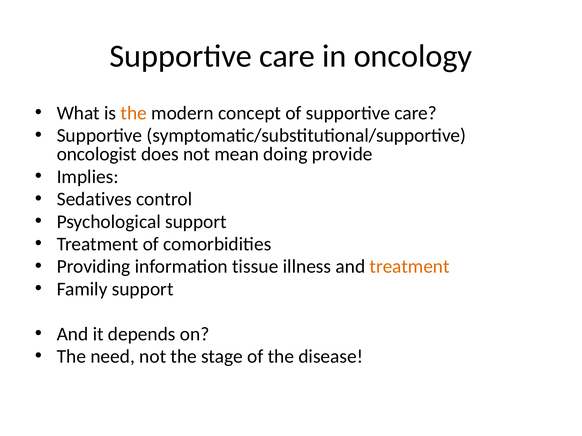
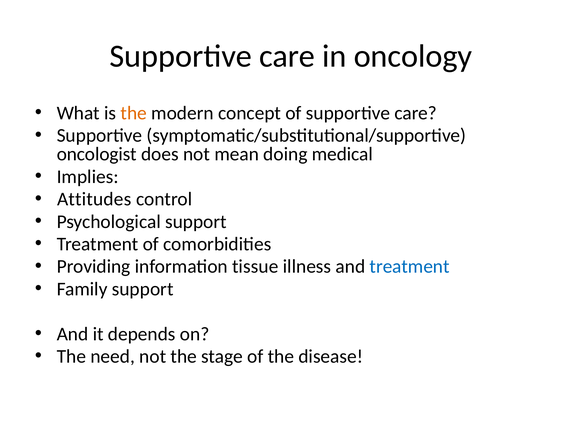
provide: provide -> medical (342, 154)
Sedatives: Sedatives -> Attitudes (94, 199)
treatment colour: orange -> blue (410, 267)
